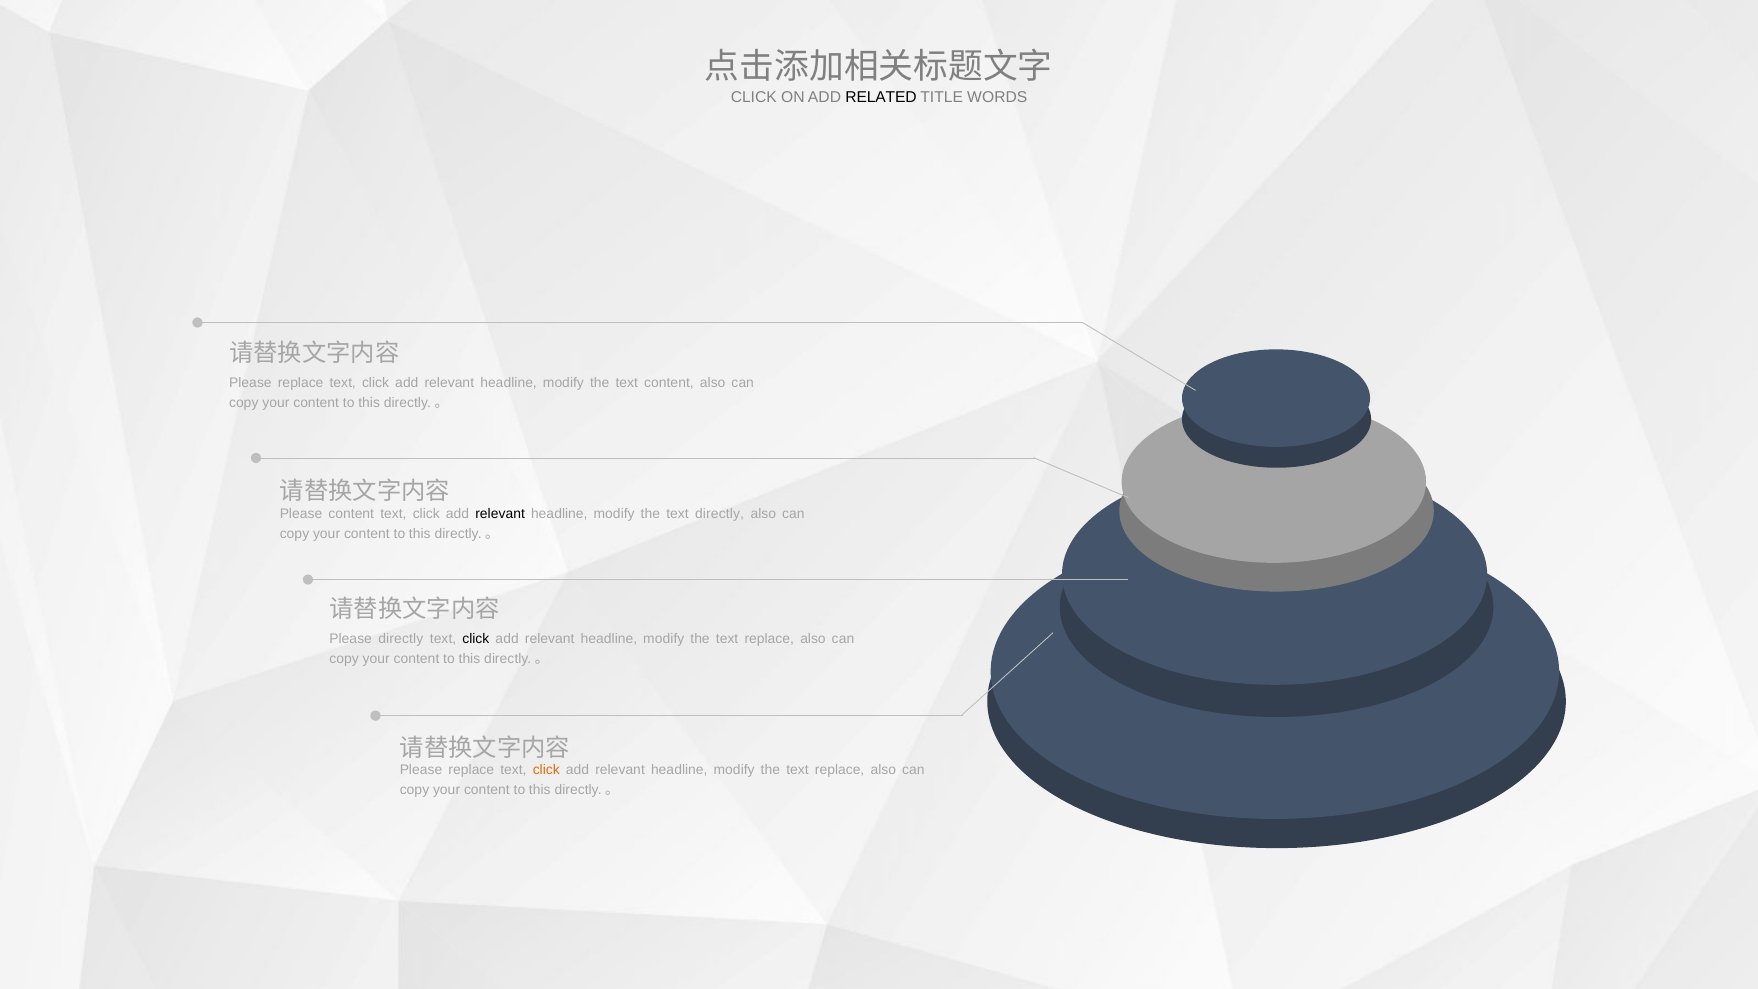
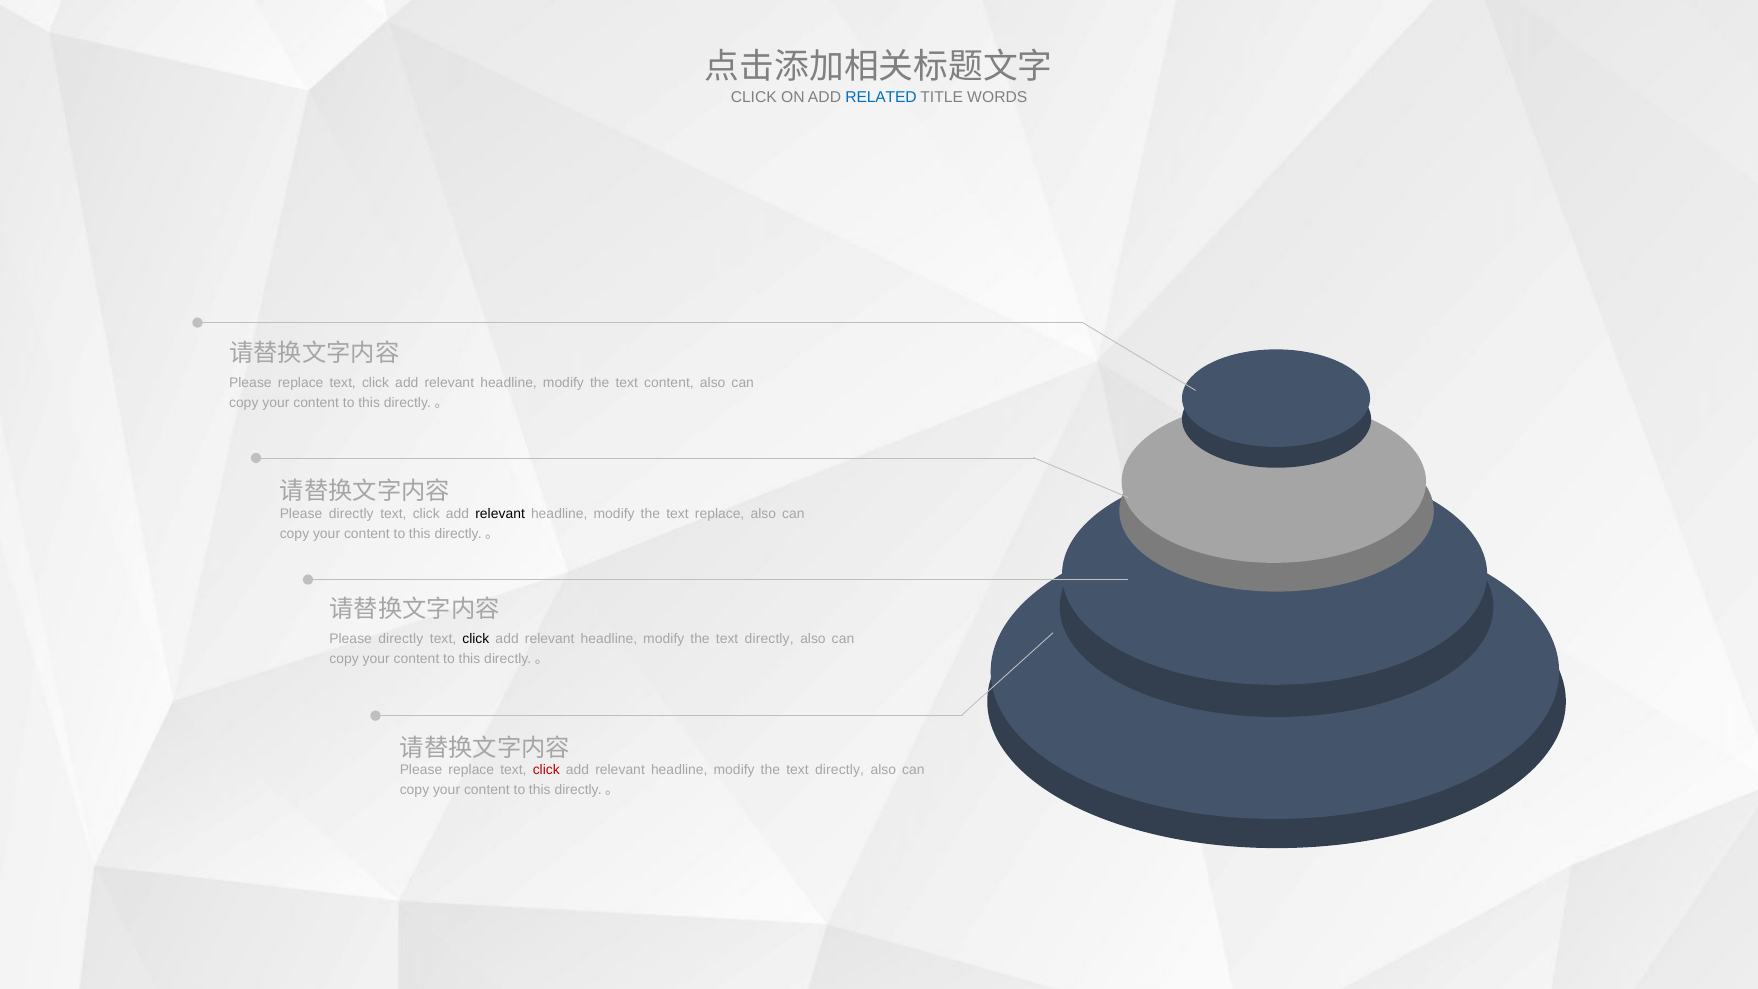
RELATED colour: black -> blue (881, 97)
content: content -> directly (351, 514)
text directly: directly -> replace (720, 514)
replace: replace -> directly (769, 639)
click colour: orange -> red (546, 770)
replace: replace -> directly (840, 770)
